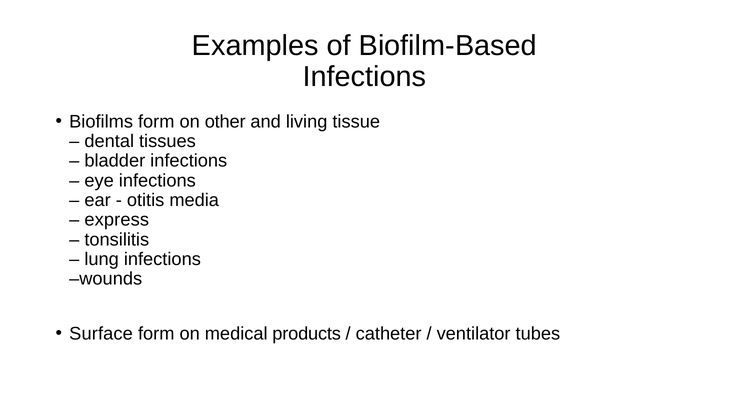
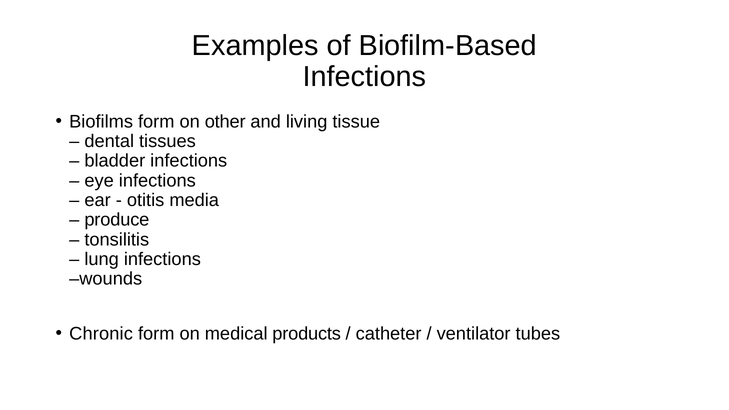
express: express -> produce (117, 220)
Surface: Surface -> Chronic (101, 334)
